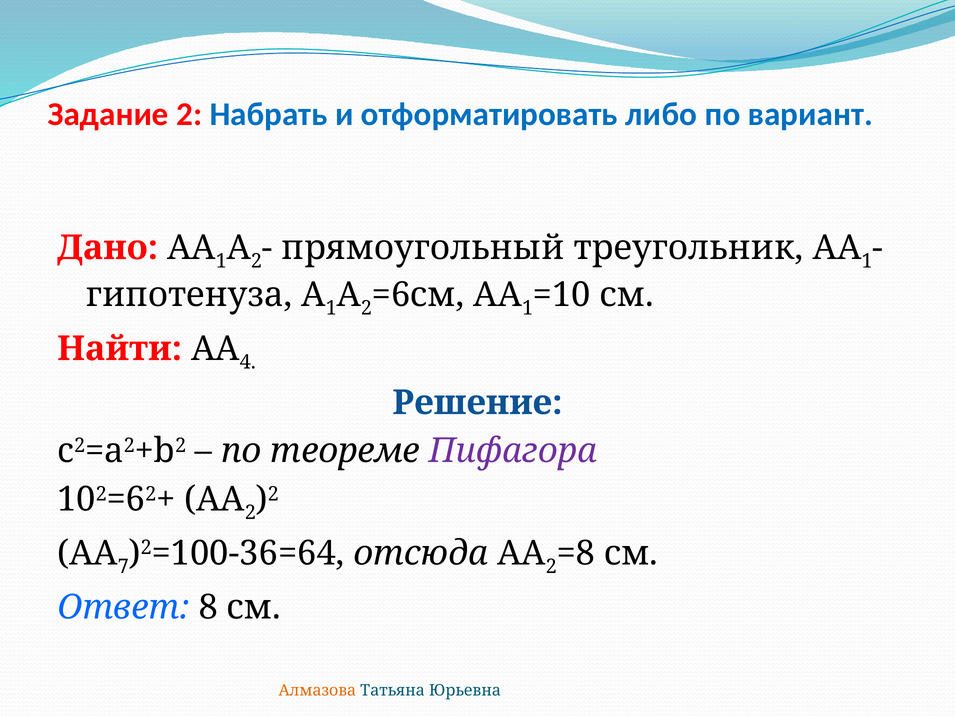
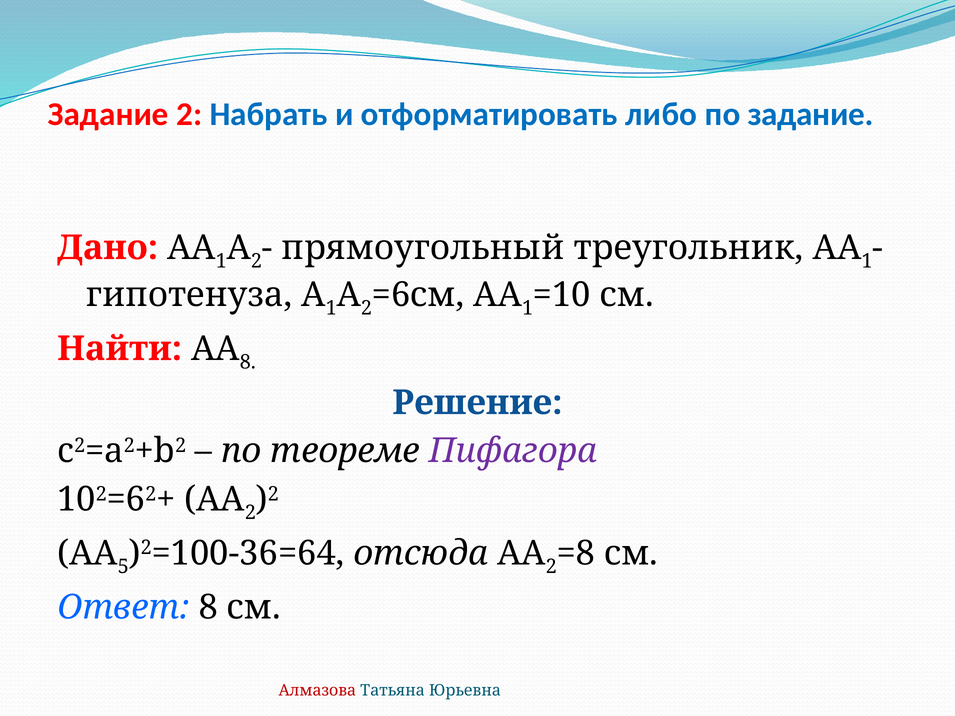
по вариант: вариант -> задание (810, 114)
4: 4 -> 8 (248, 362)
7: 7 -> 5 (123, 567)
Алмазова colour: orange -> red (317, 691)
